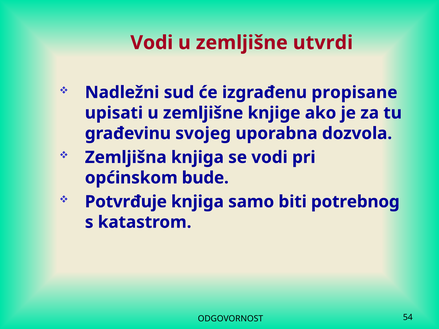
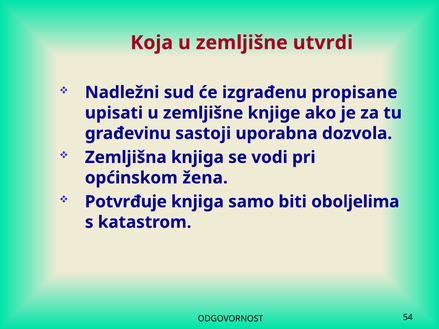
Vodi: Vodi -> Koja (152, 43)
svojeg: svojeg -> sastoji (203, 134)
bude: bude -> žena (205, 178)
potrebnog: potrebnog -> oboljelima (355, 202)
